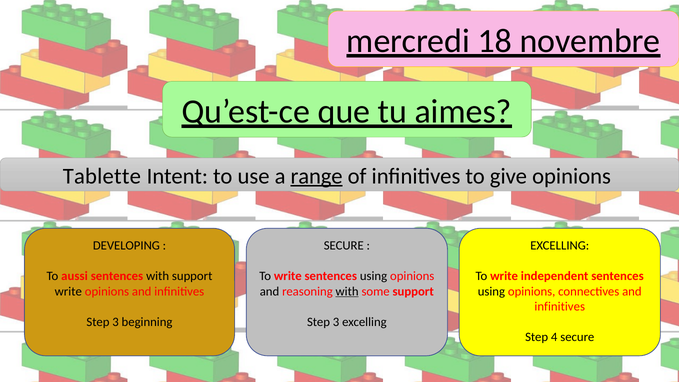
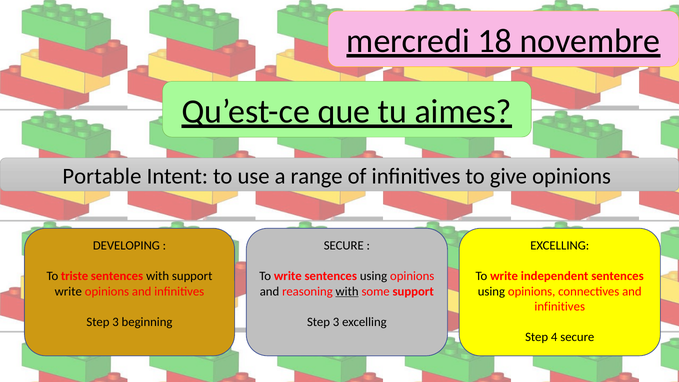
Tablette: Tablette -> Portable (102, 176)
range underline: present -> none (317, 176)
aussi: aussi -> triste (75, 276)
